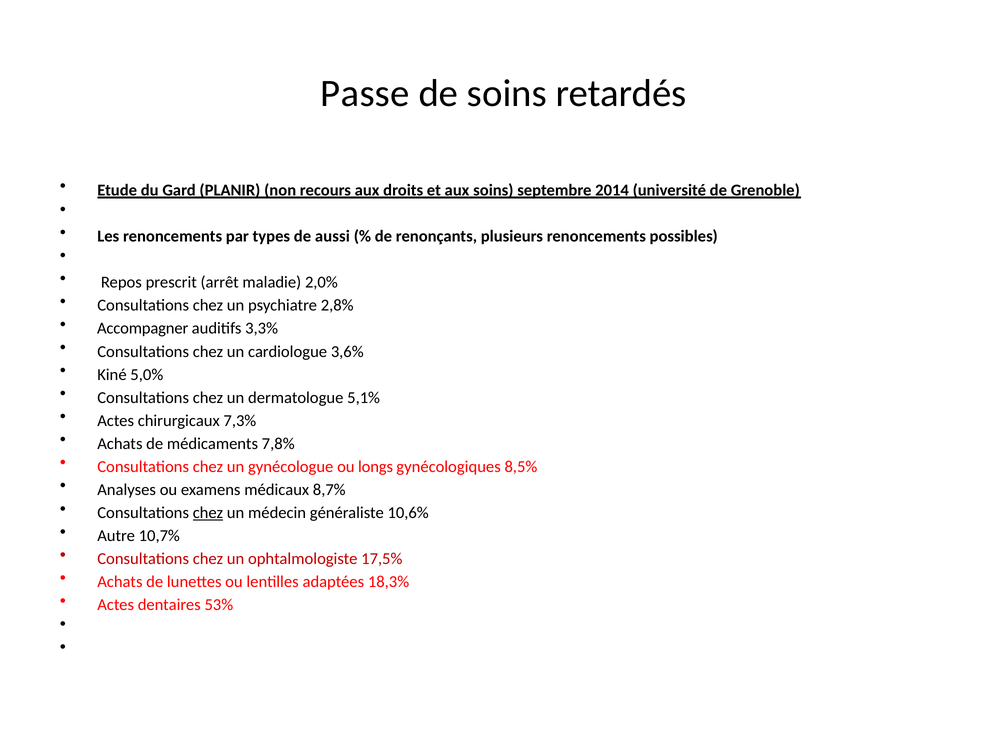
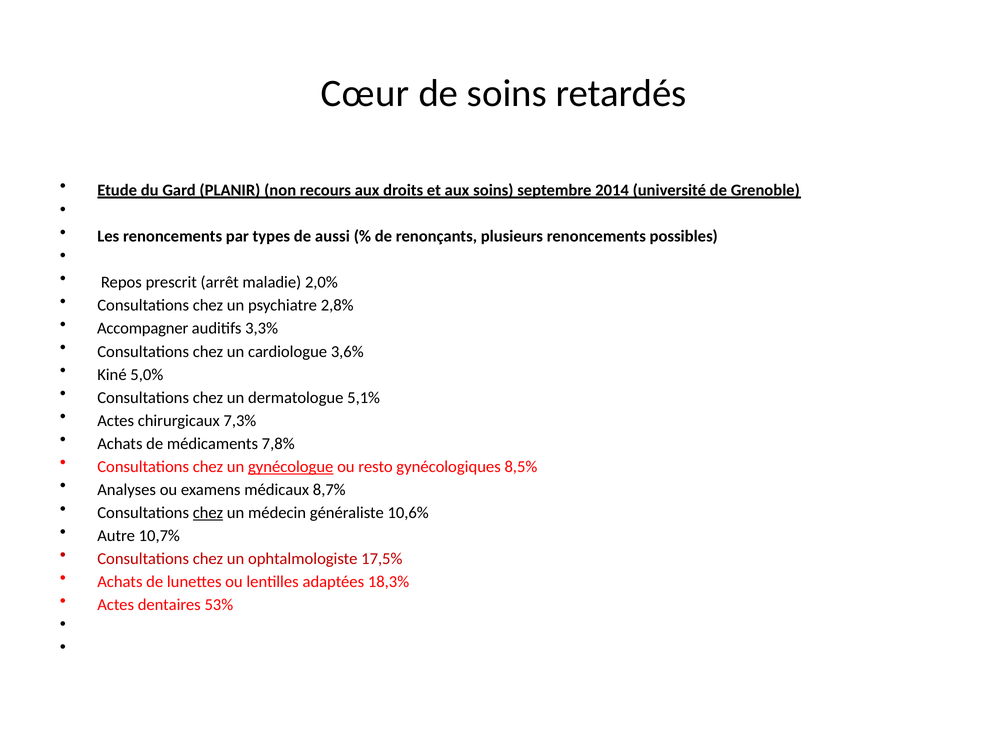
Passe: Passe -> Cœur (365, 93)
gynécologue underline: none -> present (291, 466)
longs: longs -> resto (376, 466)
